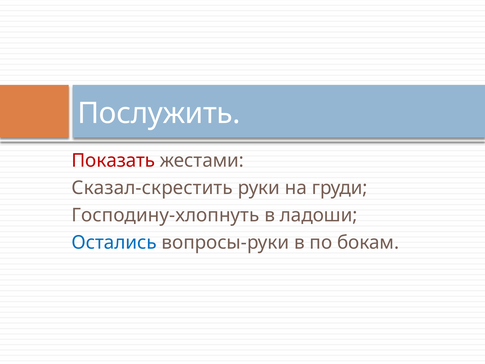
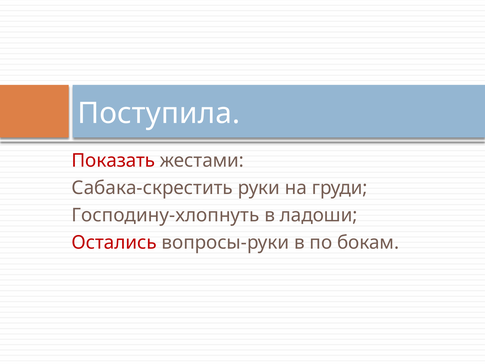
Послужить: Послужить -> Поступила (159, 113)
Сказал-скрестить: Сказал-скрестить -> Сабака-скрестить (152, 188)
Остались colour: blue -> red (114, 242)
